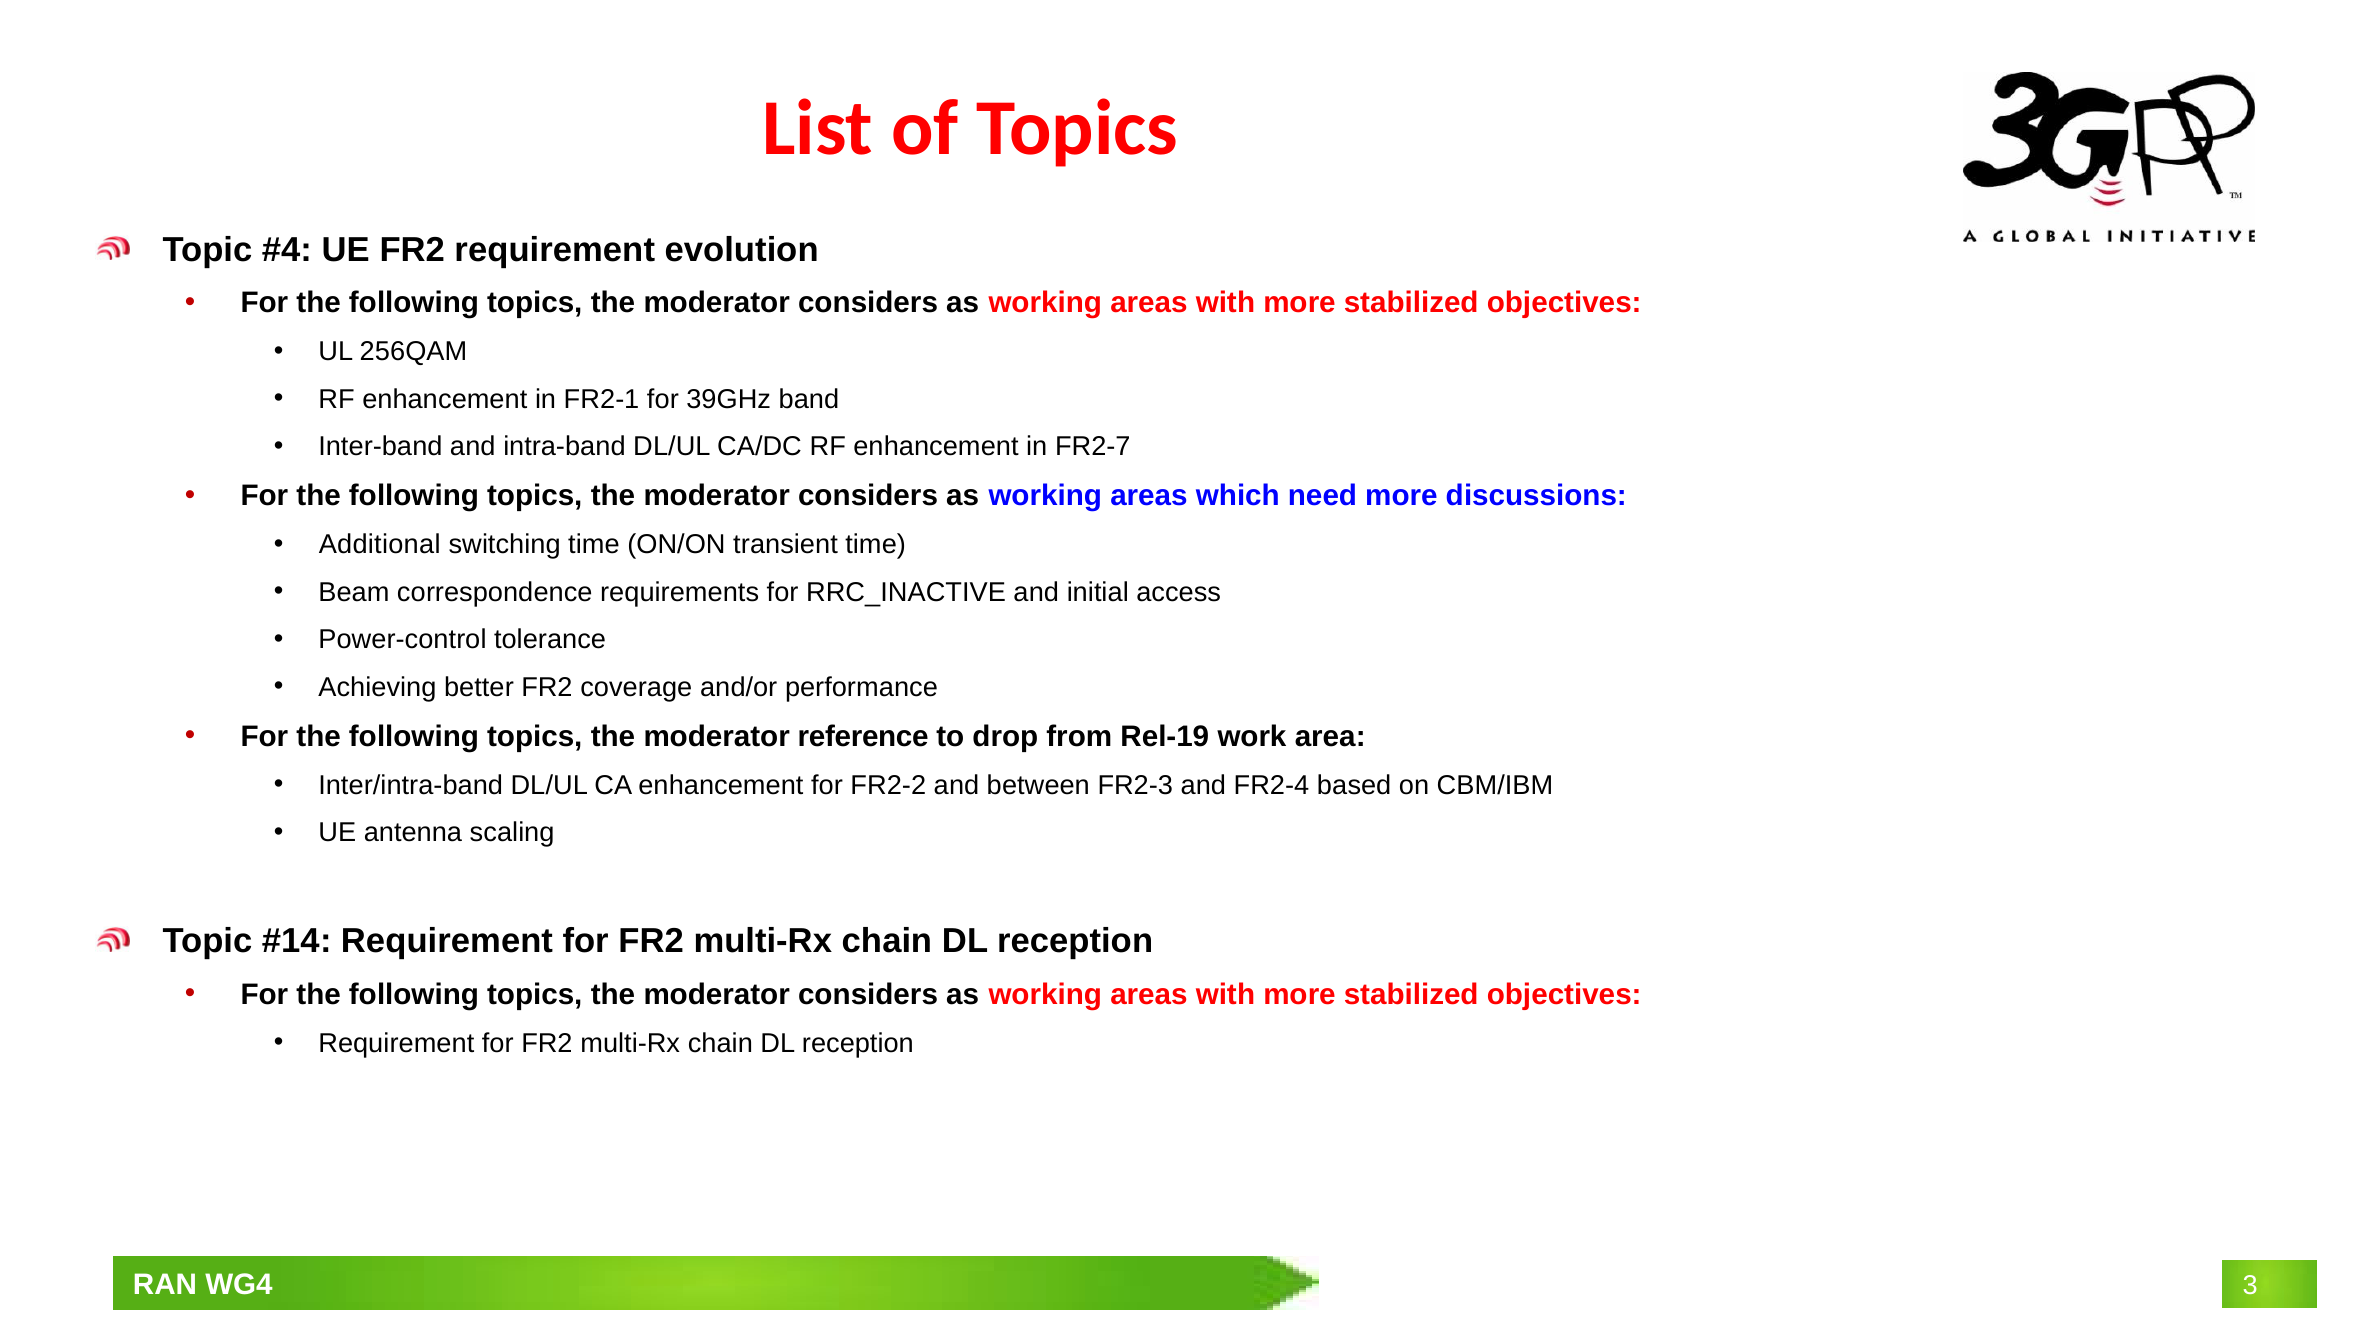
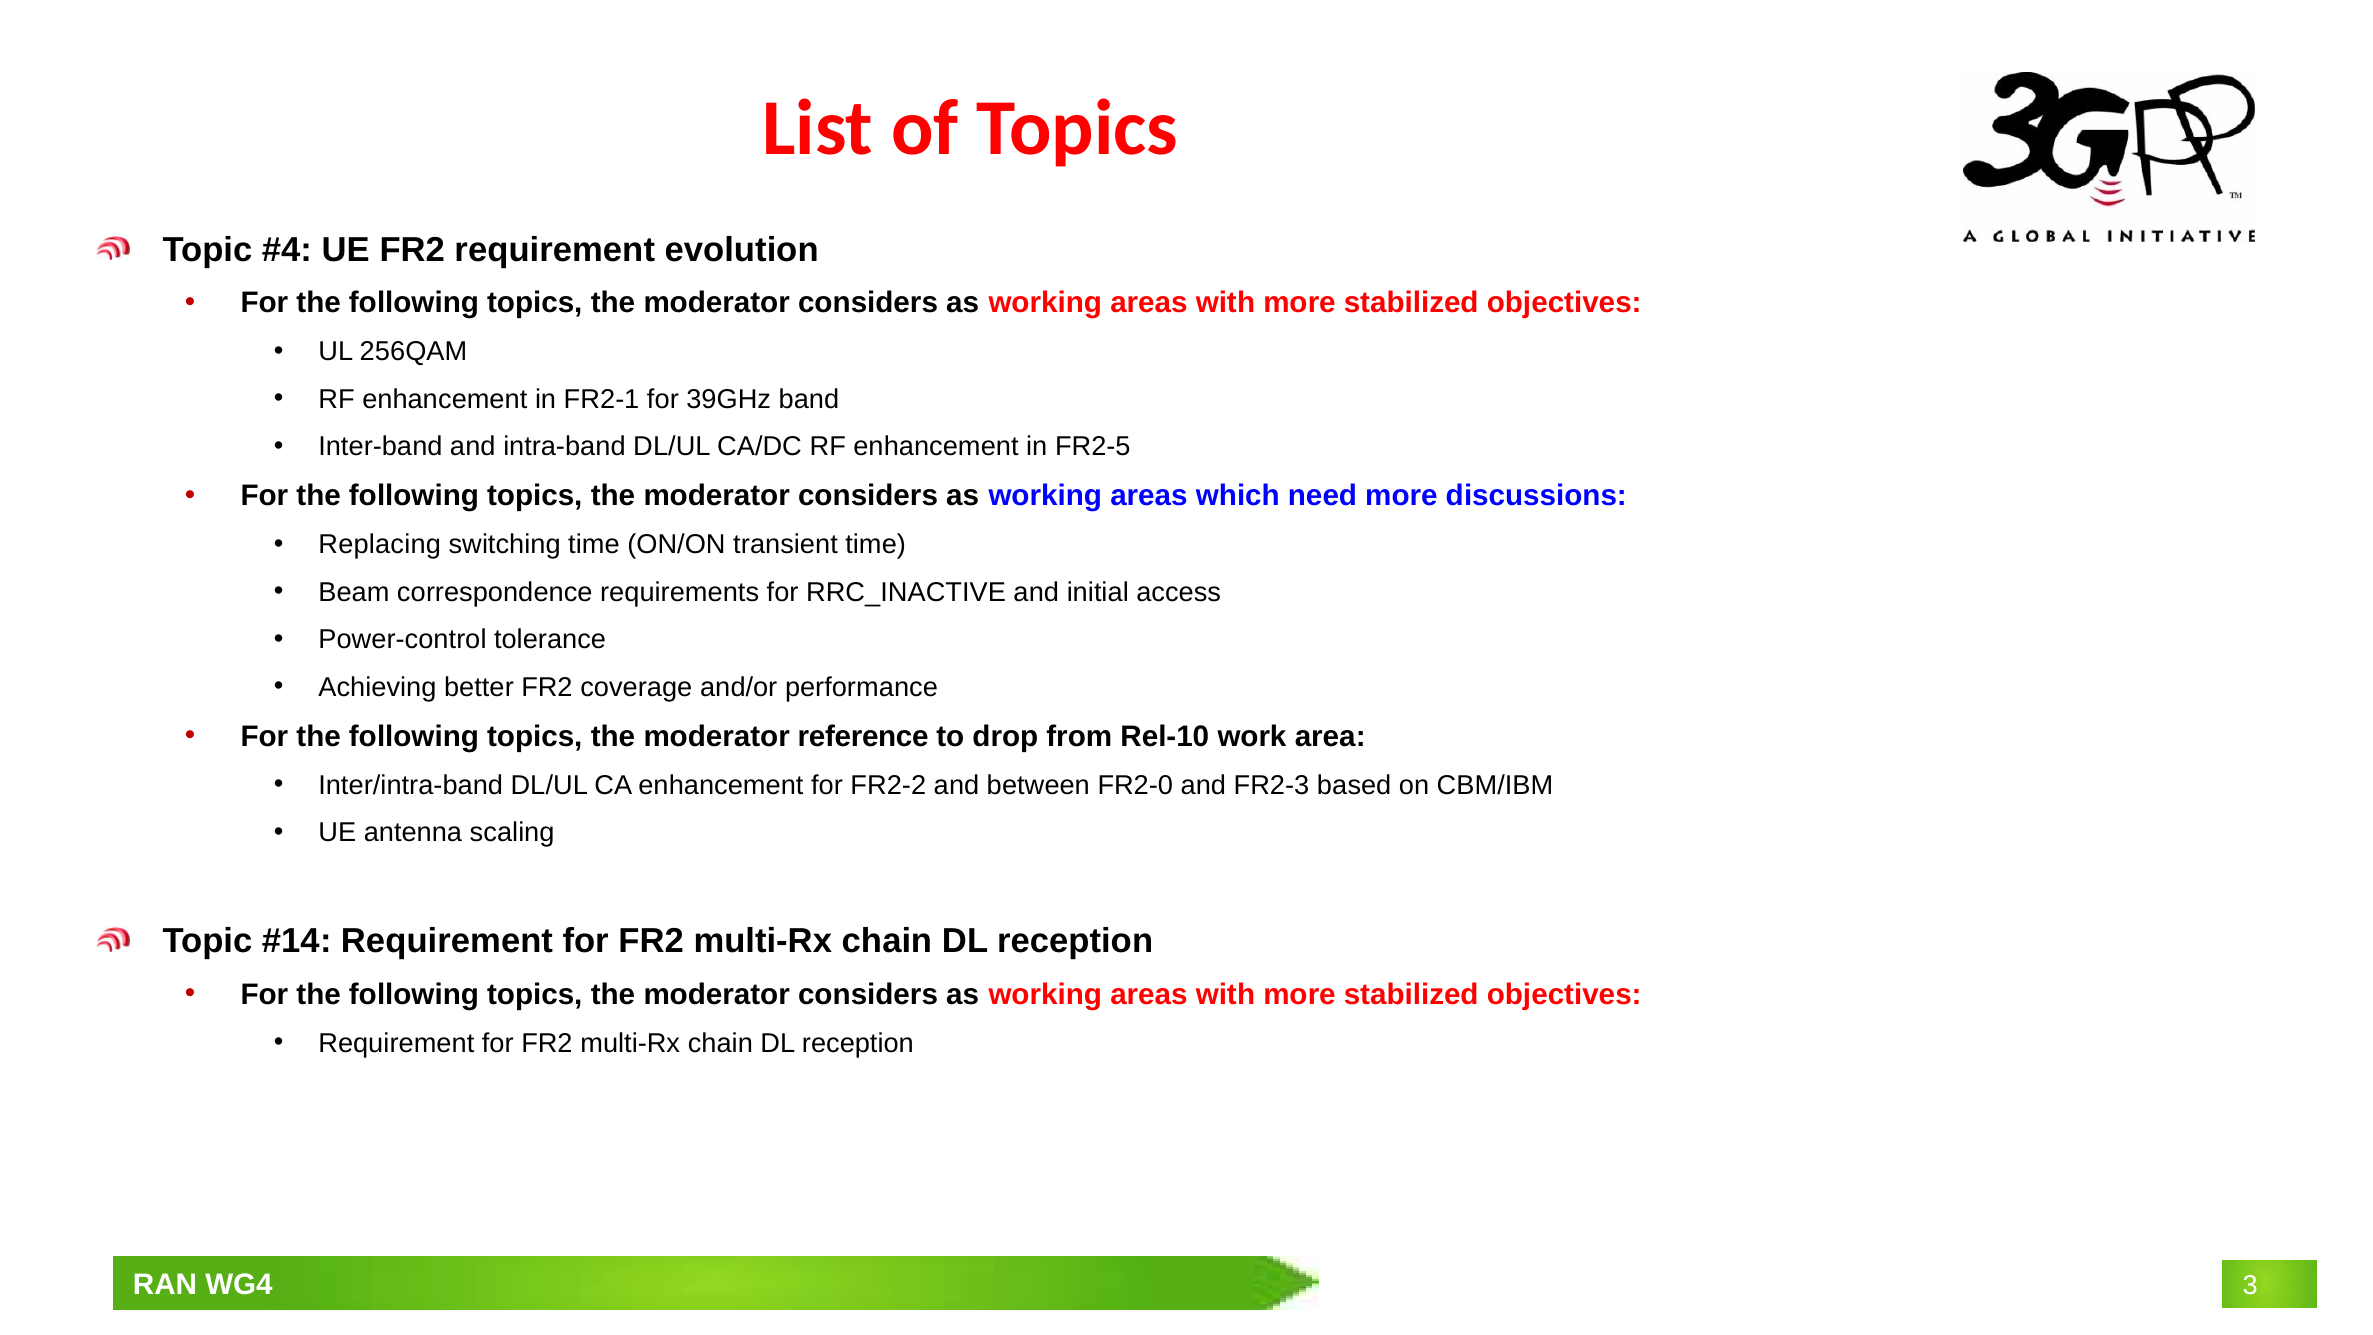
FR2-7: FR2-7 -> FR2-5 (1093, 447)
Additional: Additional -> Replacing (380, 545)
Rel-19: Rel-19 -> Rel-10 (1165, 736)
FR2-3: FR2-3 -> FR2-0 (1135, 785)
FR2-4: FR2-4 -> FR2-3 (1271, 785)
